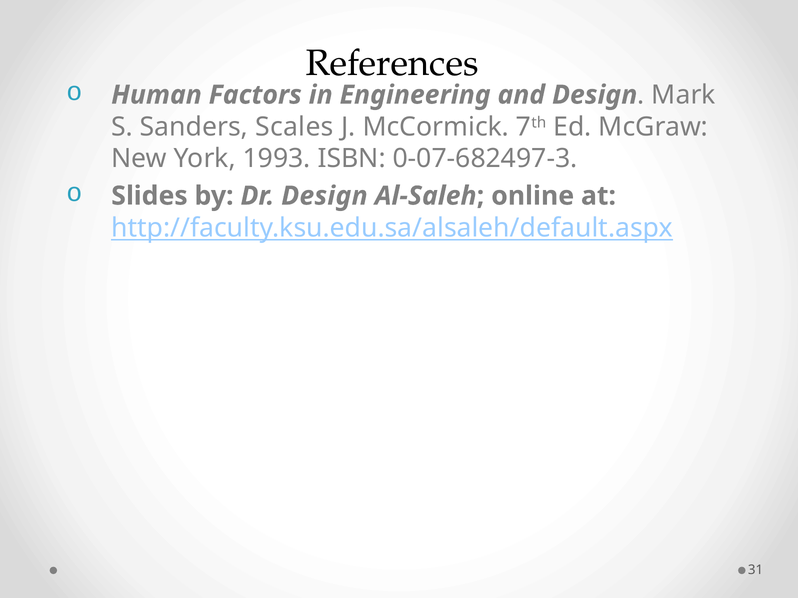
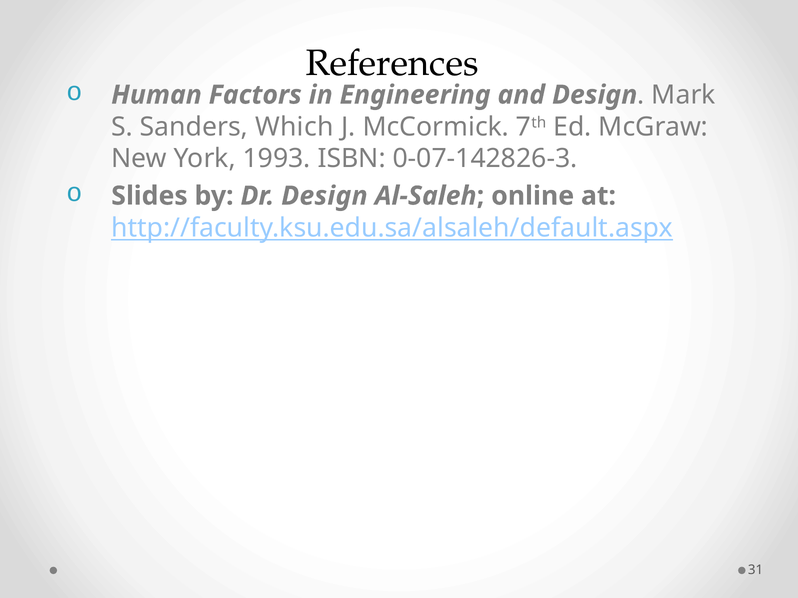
Scales: Scales -> Which (294, 127)
0-07-682497-3: 0-07-682497-3 -> 0-07-142826-3 (485, 159)
